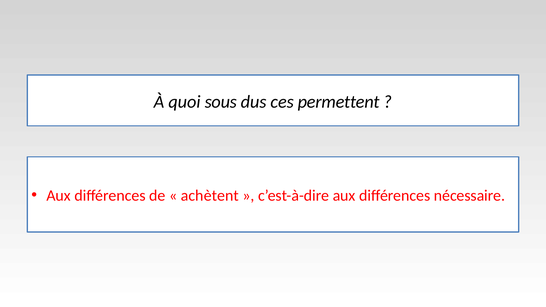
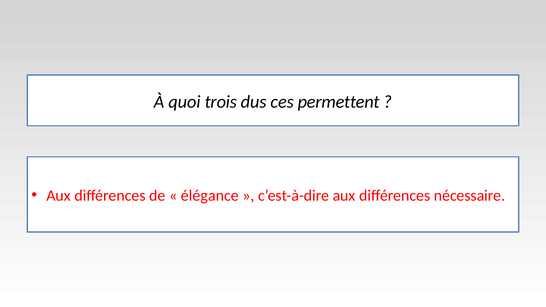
sous: sous -> trois (221, 102)
achètent: achètent -> élégance (210, 196)
